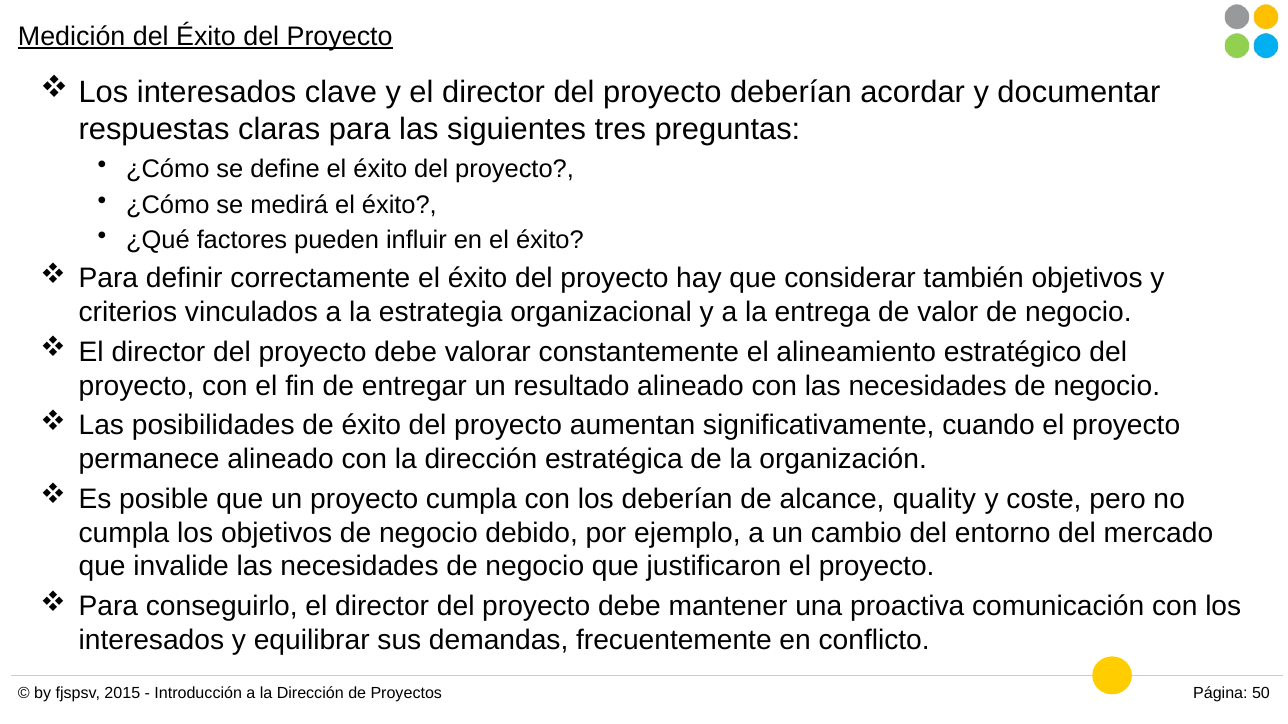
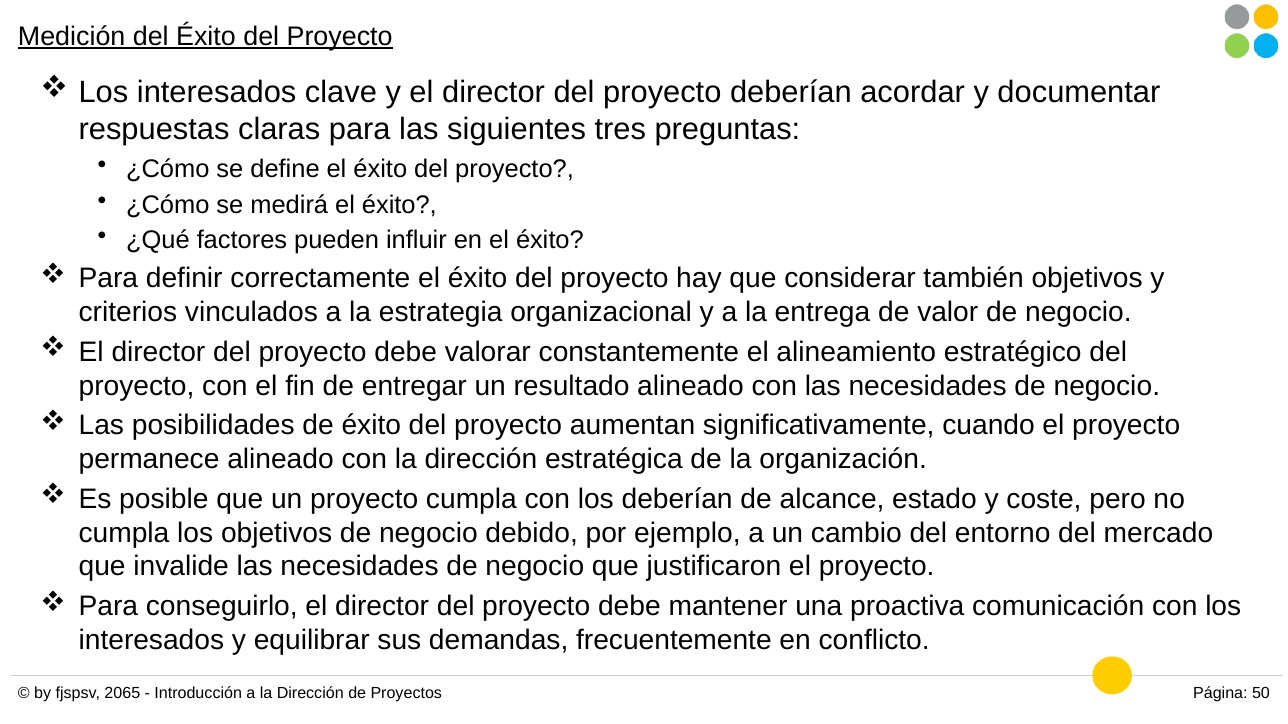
quality: quality -> estado (934, 499)
2015: 2015 -> 2065 (122, 693)
